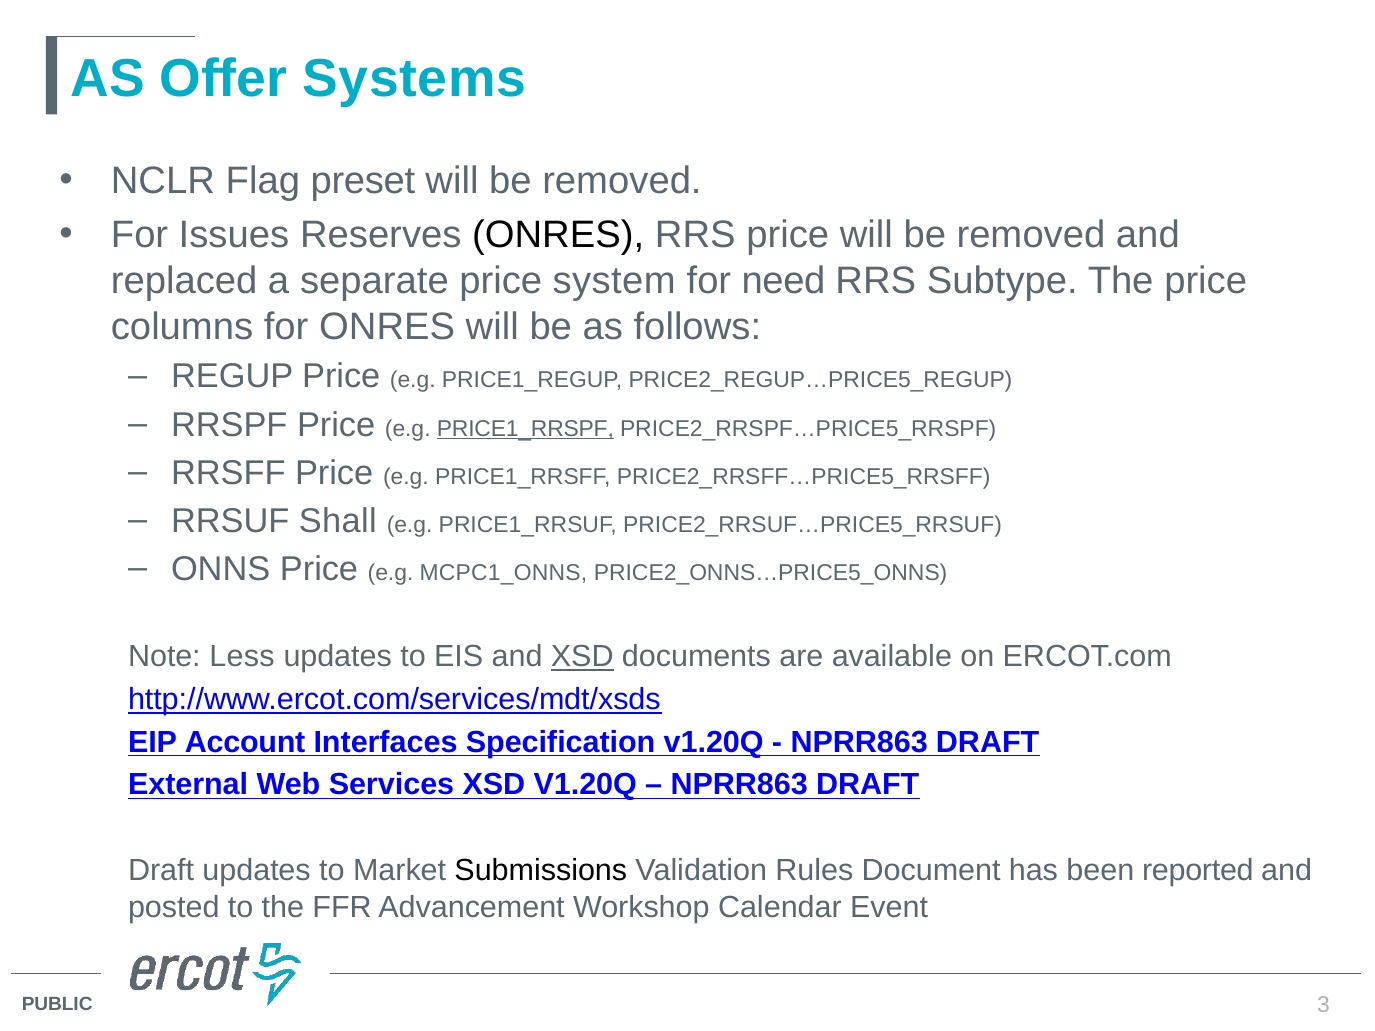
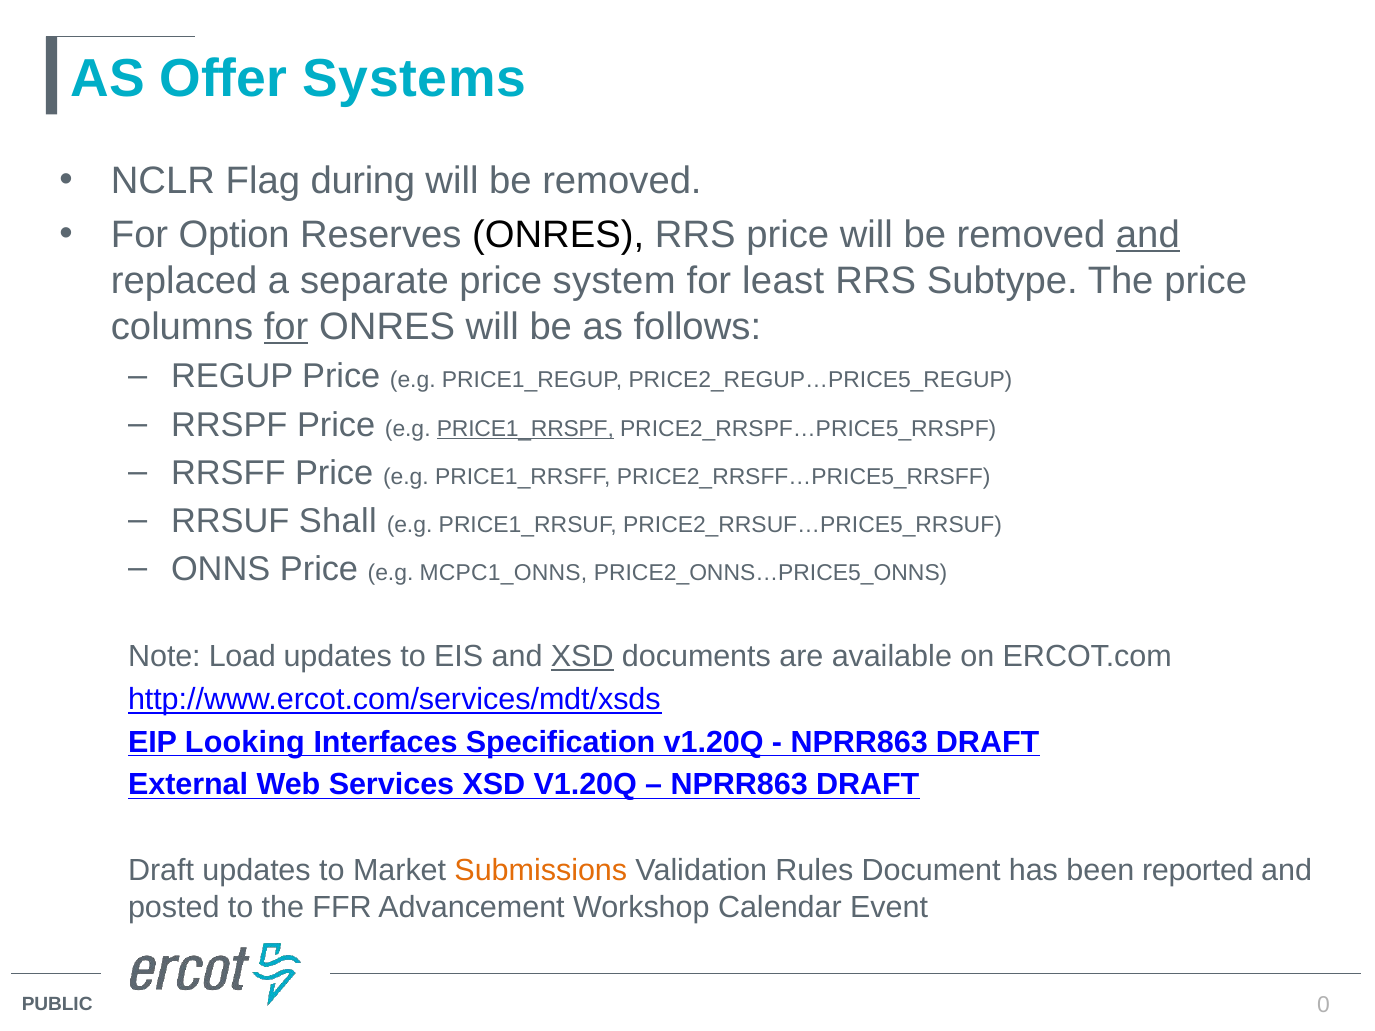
preset: preset -> during (363, 181)
Issues: Issues -> Option (234, 235)
and underline: none -> present (1148, 235)
need: need -> least (783, 281)
for underline: none -> present (286, 327)
Less: Less -> Load (242, 657)
Account: Account -> Looking (245, 742)
Submissions colour: black -> orange (541, 871)
3: 3 -> 0 (1323, 1005)
